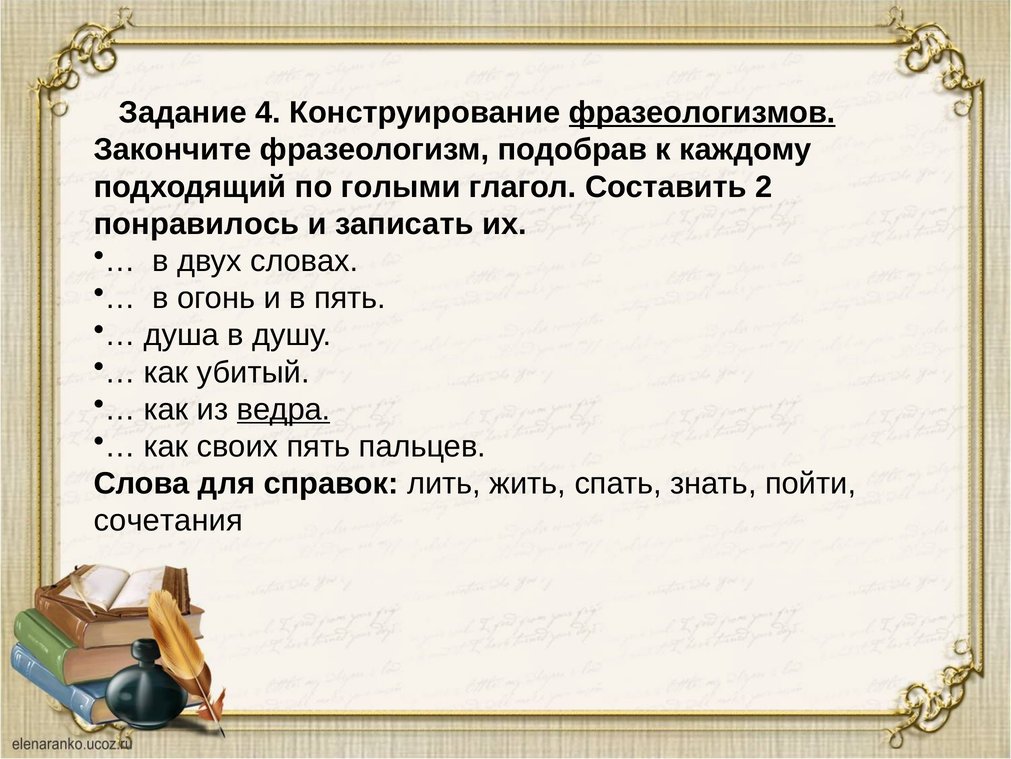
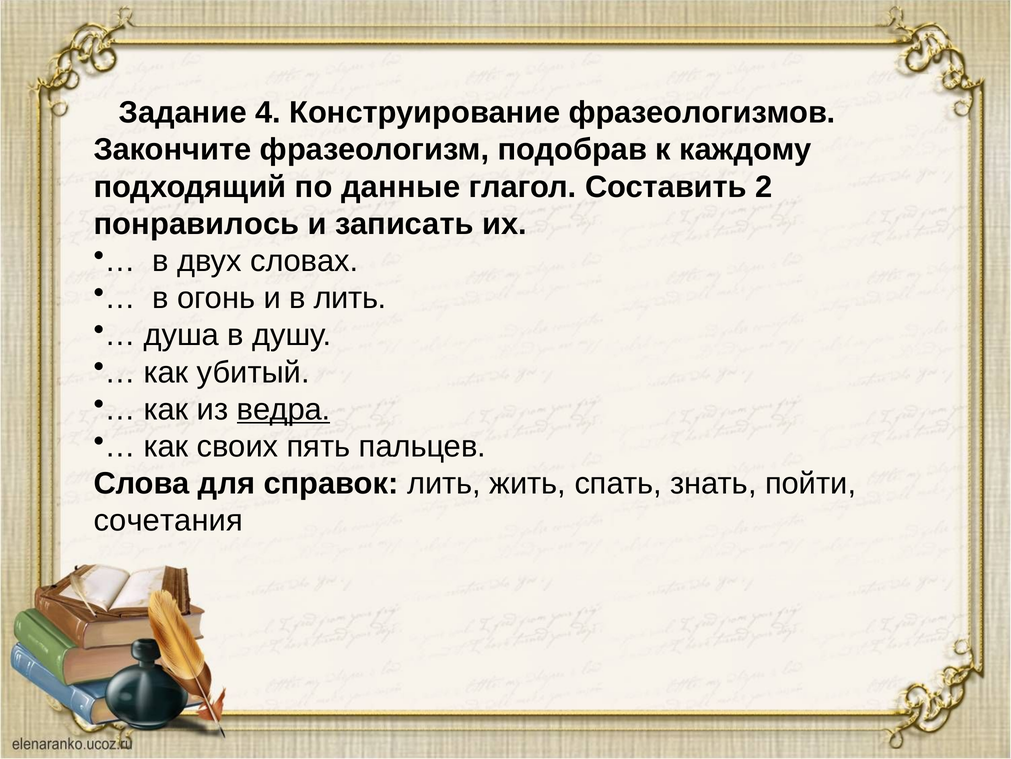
фразеологизмов underline: present -> none (702, 113)
голыми: голыми -> данные (401, 187)
в пять: пять -> лить (350, 298)
